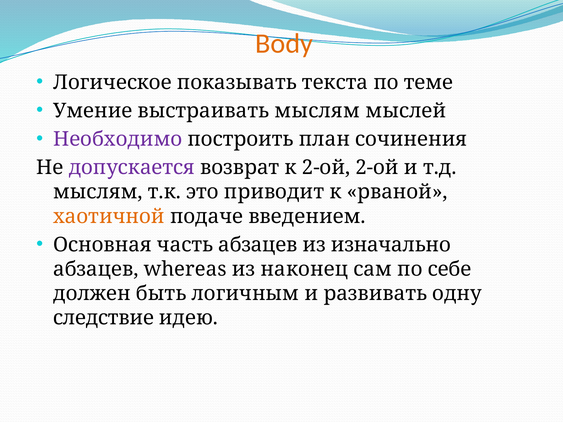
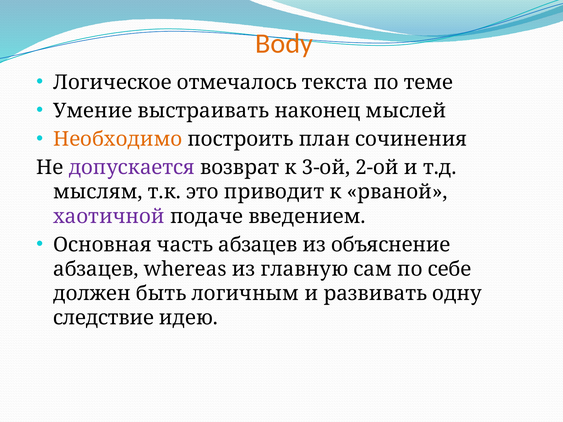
показывать: показывать -> отмечалось (237, 82)
выстраивать мыслям: мыслям -> наконец (317, 111)
Необходимо colour: purple -> orange (118, 139)
к 2-ой: 2-ой -> 3-ой (326, 168)
хаотичной colour: orange -> purple (109, 216)
изначально: изначально -> объяснение (391, 245)
наконец: наконец -> главную (304, 269)
